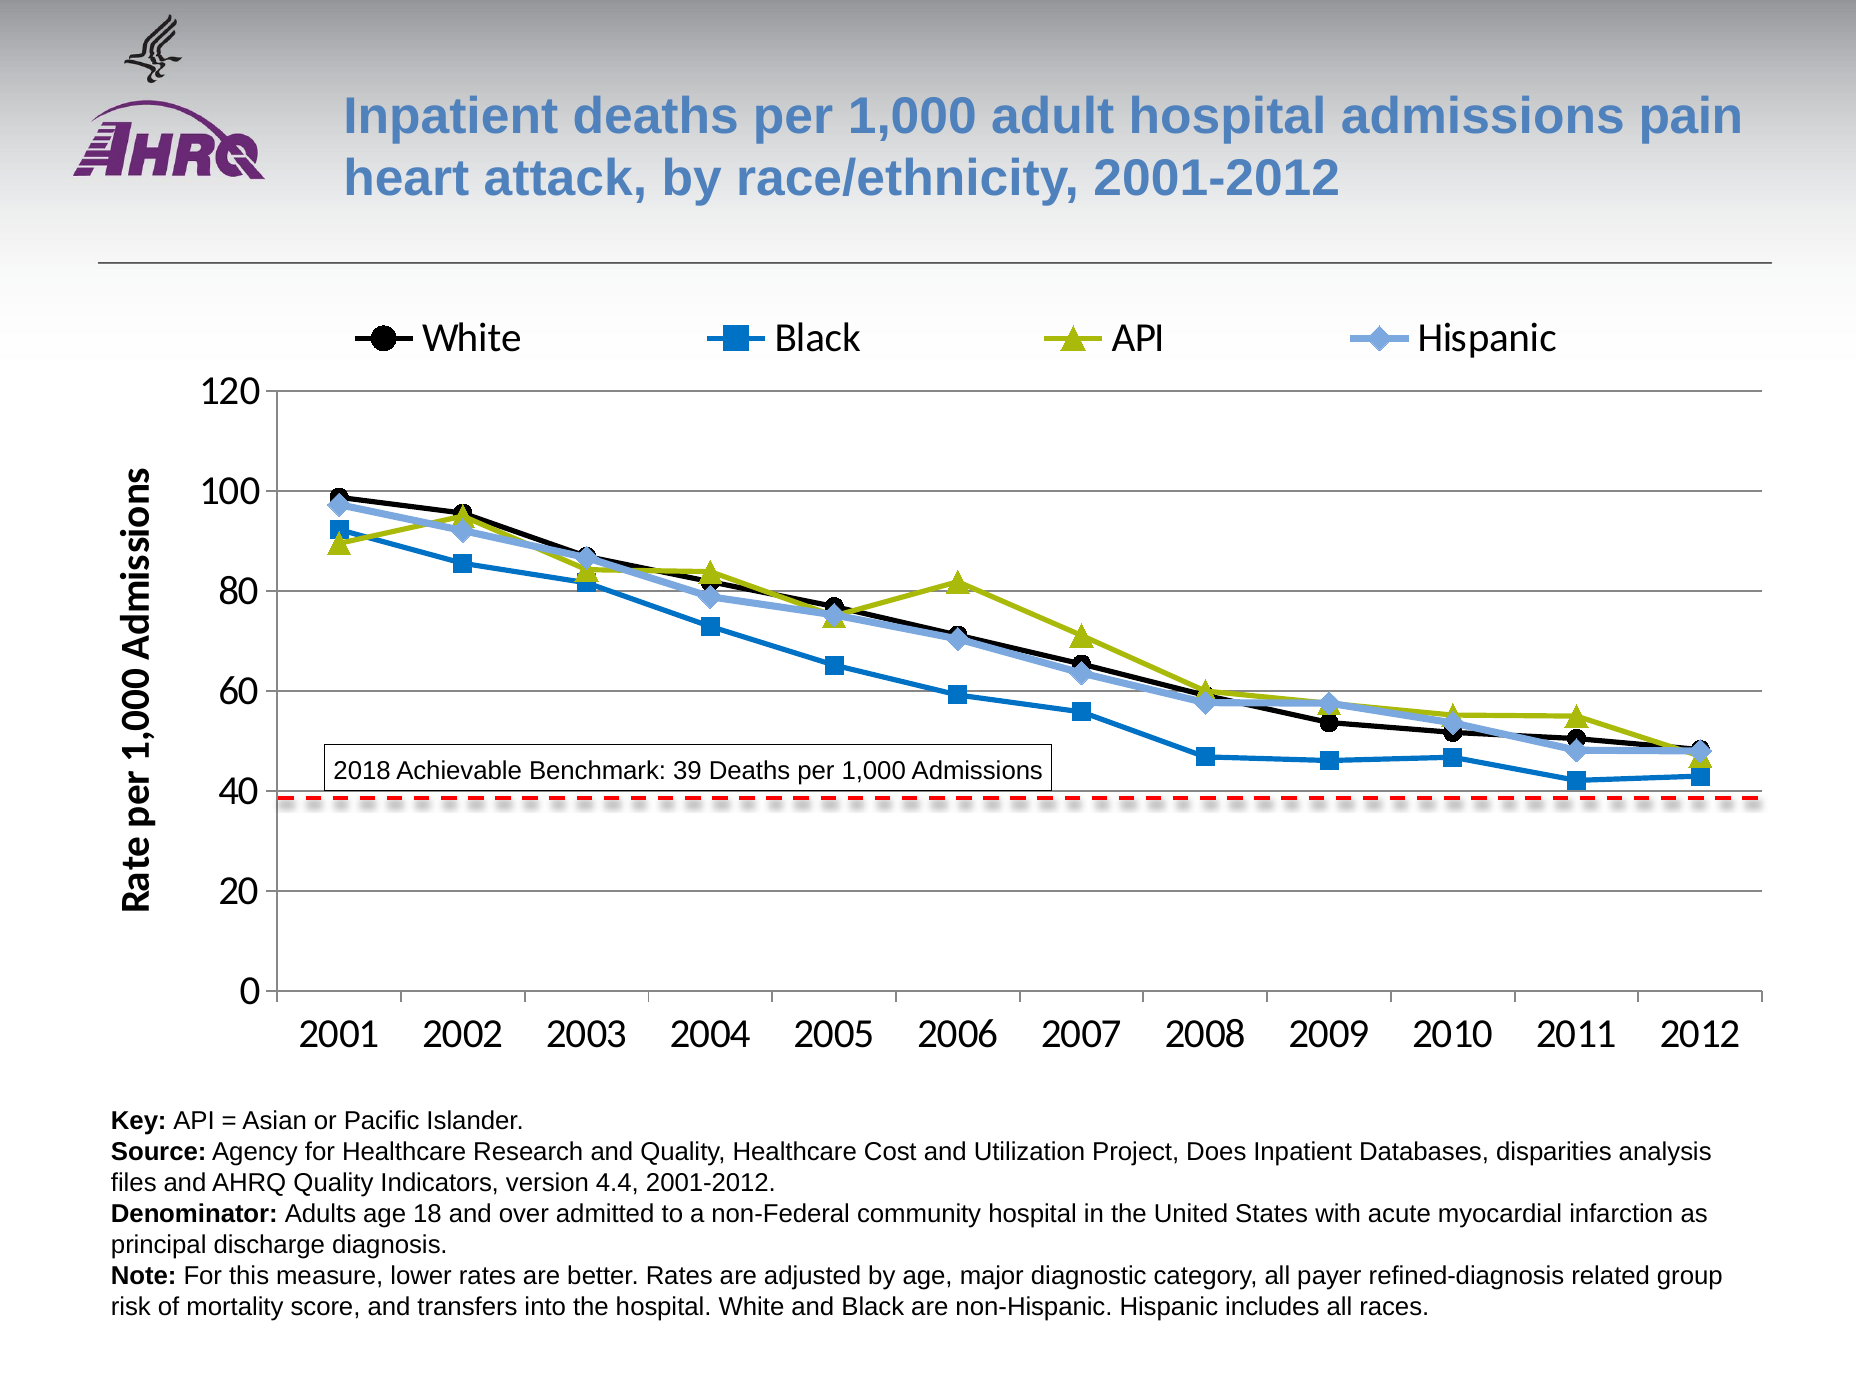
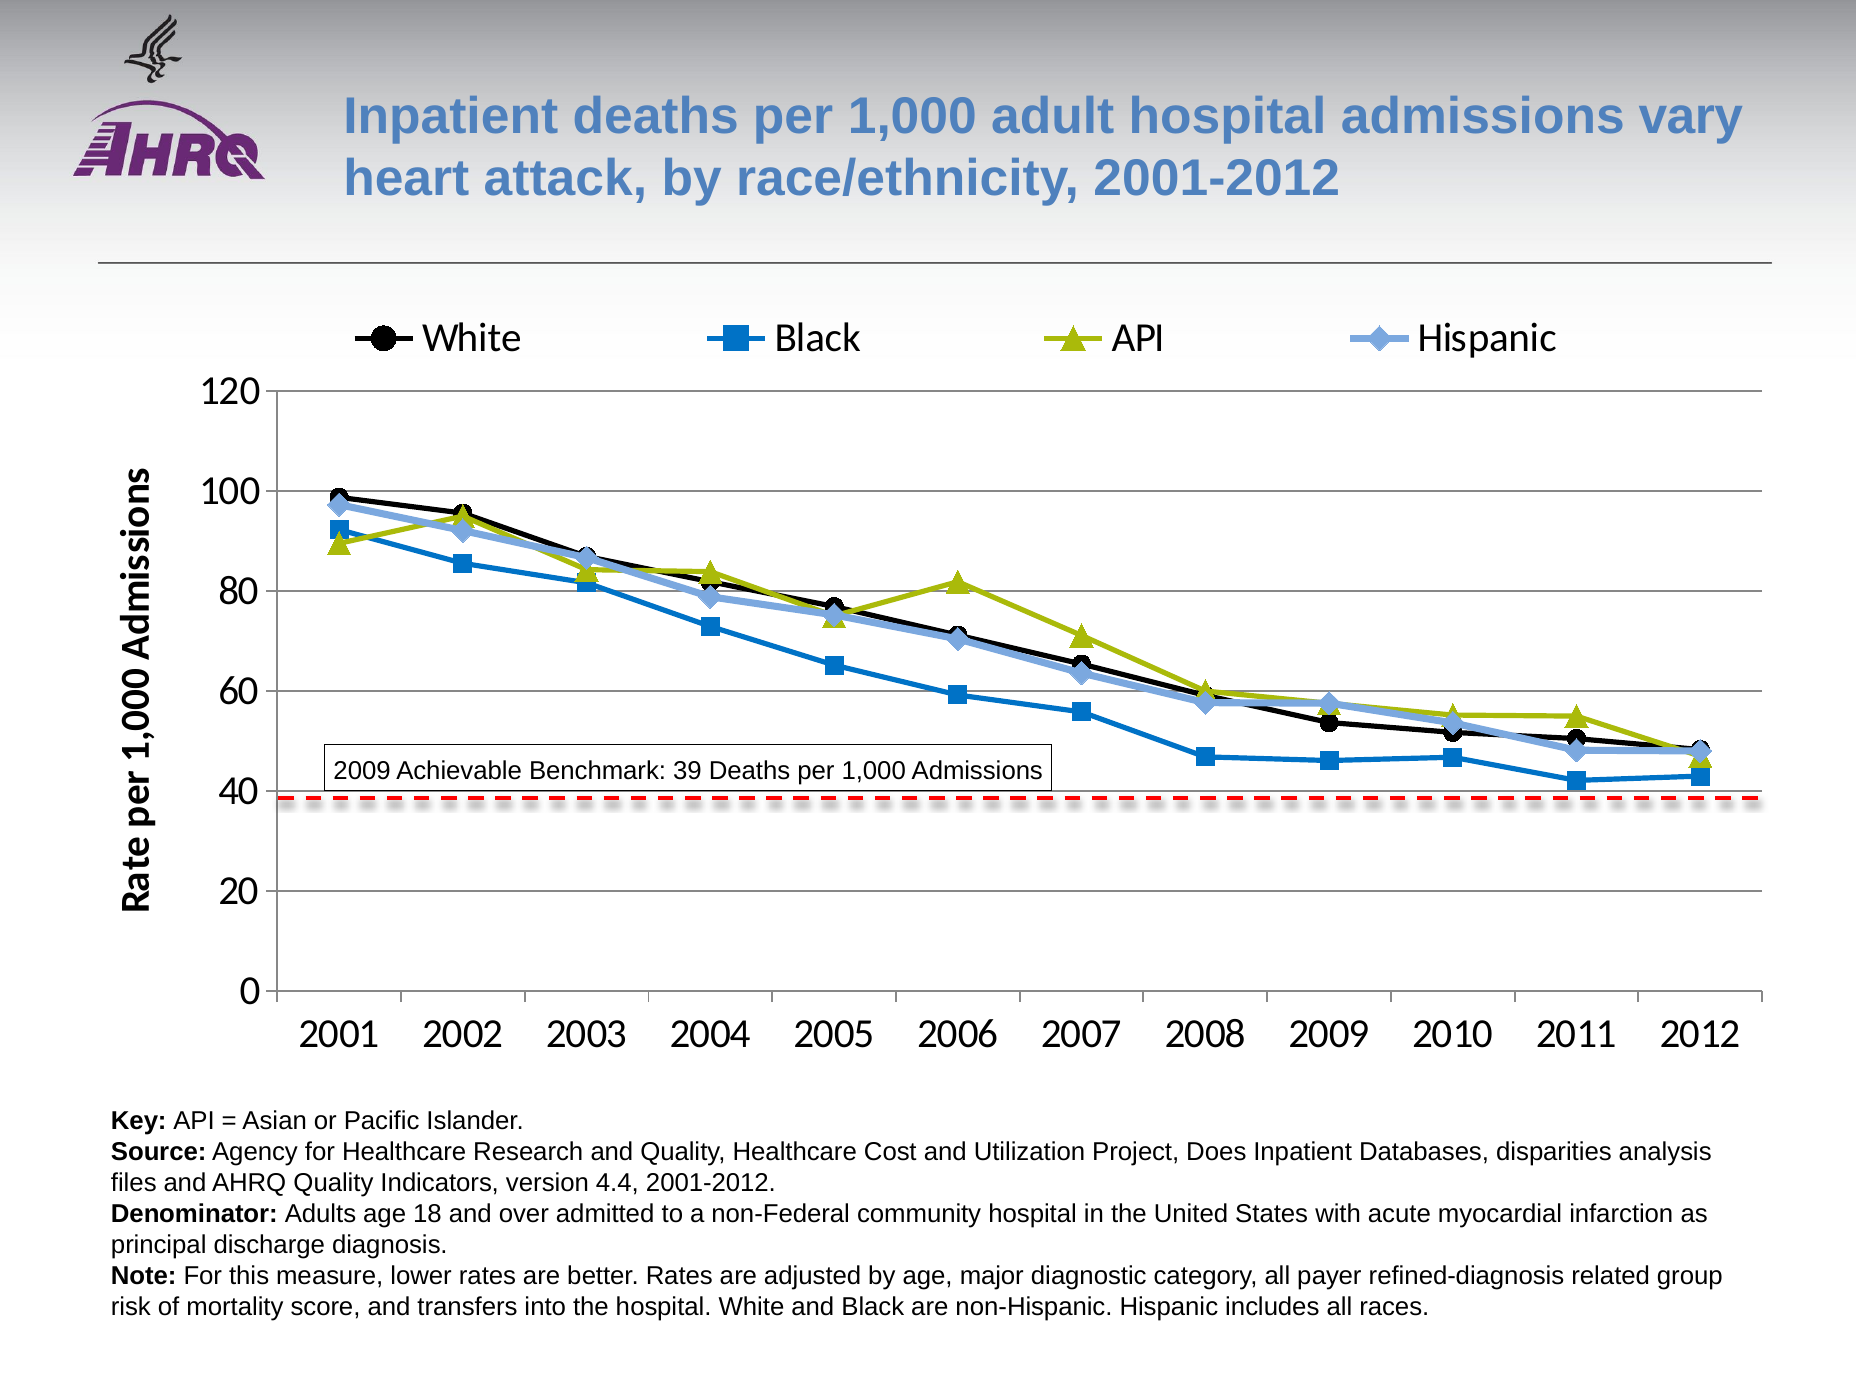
pain: pain -> vary (1691, 116)
2018: 2018 -> 2009 (362, 771)
